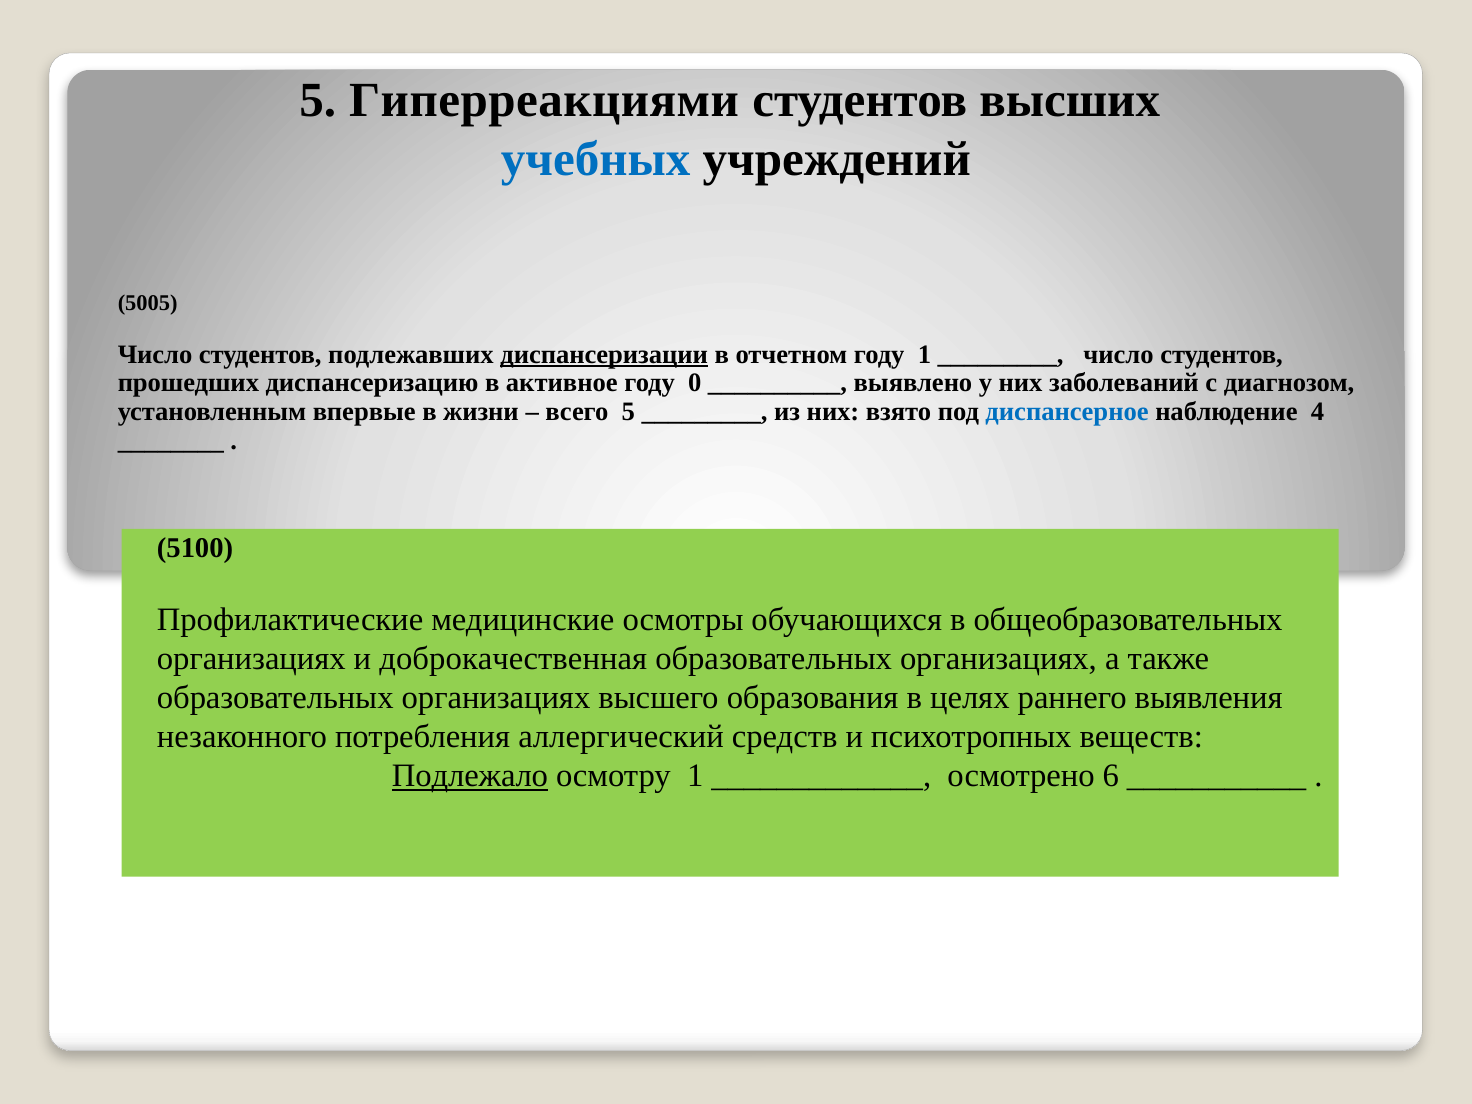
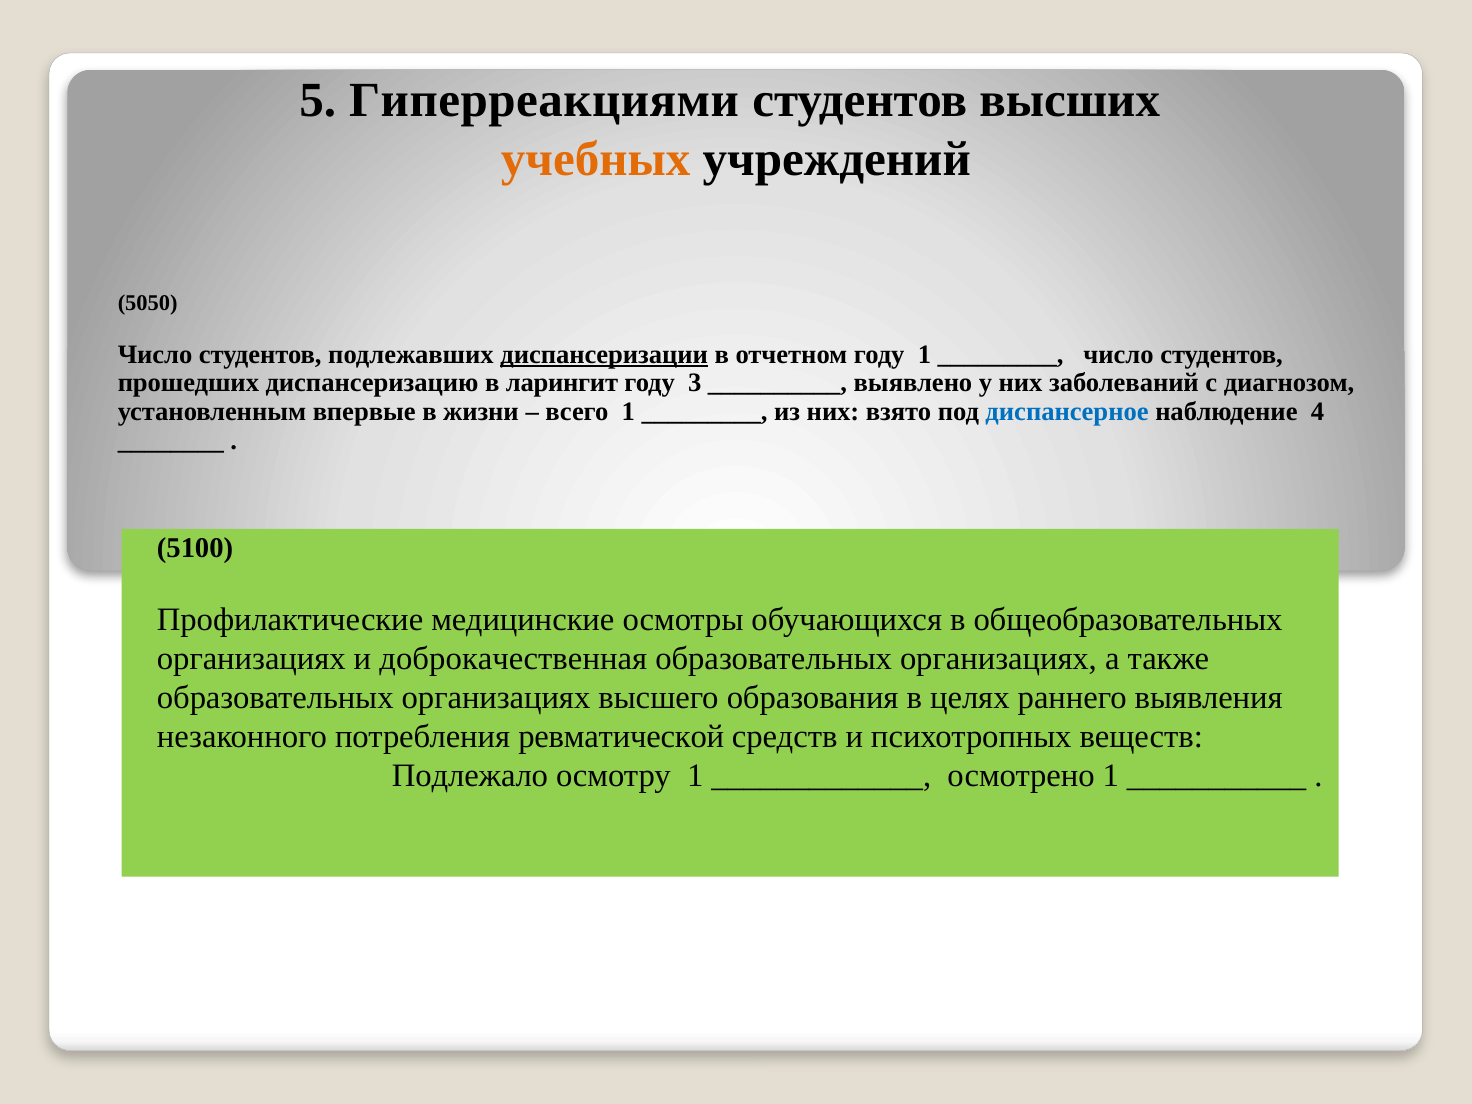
учебных colour: blue -> orange (596, 159)
5005: 5005 -> 5050 (148, 303)
активное: активное -> ларингит (562, 383)
0: 0 -> 3 (695, 383)
всего 5: 5 -> 1 (628, 412)
аллергический: аллергический -> ревматической (621, 737)
Подлежало underline: present -> none (470, 776)
осмотрено 6: 6 -> 1 (1111, 776)
